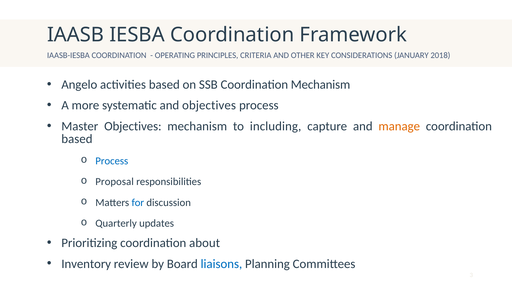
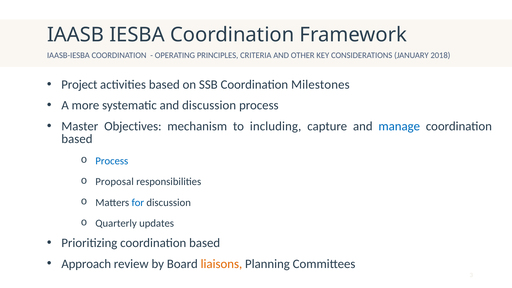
Angelo: Angelo -> Project (79, 85)
Coordination Mechanism: Mechanism -> Milestones (320, 85)
and objectives: objectives -> discussion (209, 105)
manage colour: orange -> blue (399, 126)
Prioritizing coordination about: about -> based (205, 243)
Inventory: Inventory -> Approach (86, 264)
liaisons colour: blue -> orange (221, 264)
